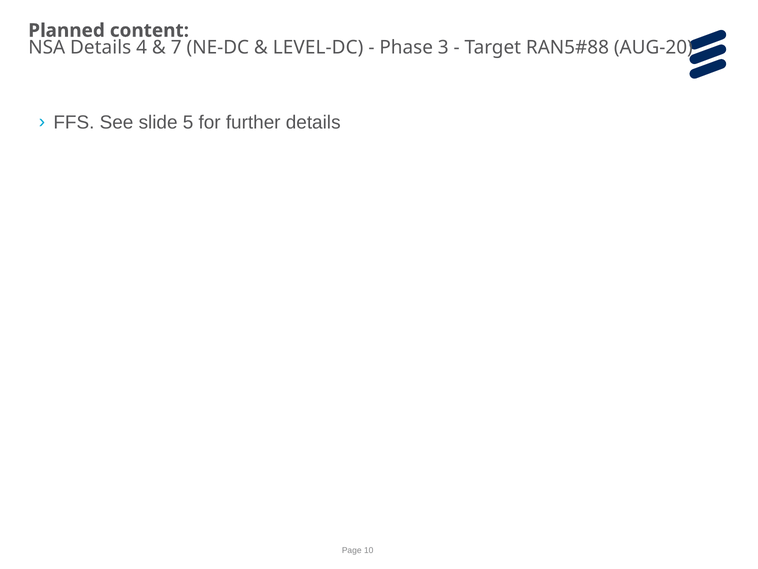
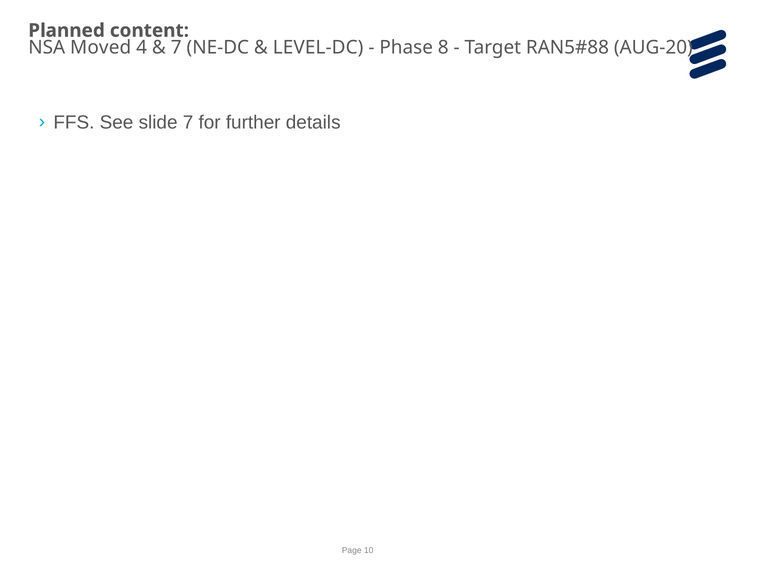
NSA Details: Details -> Moved (101, 48)
3: 3 -> 8 (443, 48)
slide 5: 5 -> 7 (188, 122)
